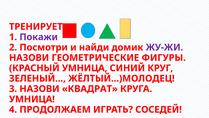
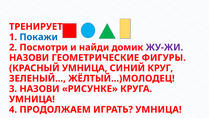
Покажи colour: purple -> blue (39, 37)
КВАДРАТ: КВАДРАТ -> РИСУНКЕ (90, 89)
ИГРАТЬ СОСЕДЕЙ: СОСЕДЕЙ -> УМНИЦА (158, 109)
